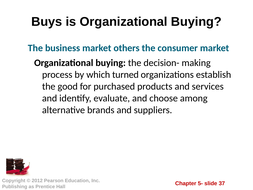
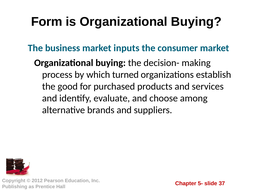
Buys: Buys -> Form (47, 22)
others: others -> inputs (126, 48)
